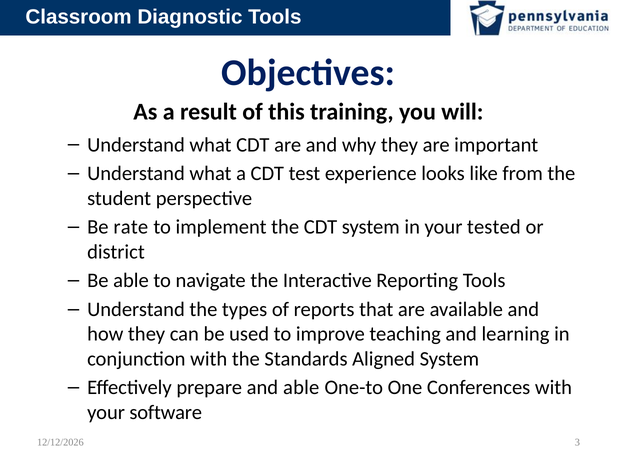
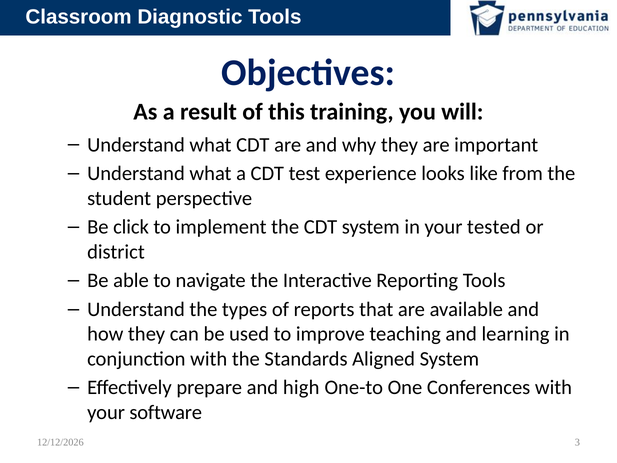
rate: rate -> click (131, 227)
and able: able -> high (301, 387)
